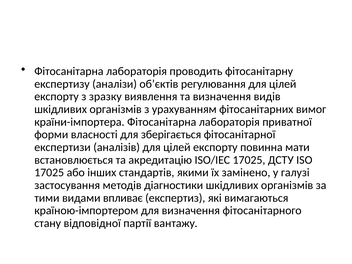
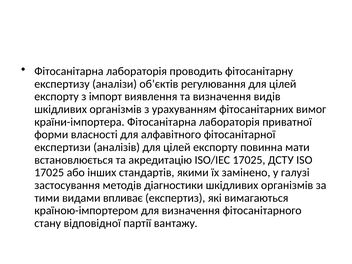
зразку: зразку -> імпорт (105, 97)
зберігається: зберігається -> алфавітного (171, 135)
